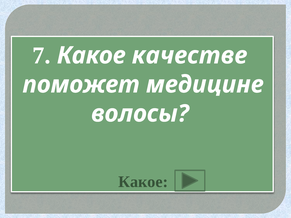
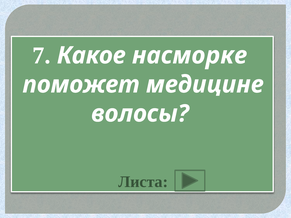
качестве: качестве -> насморке (190, 56)
Какое: Какое -> Листа (143, 182)
